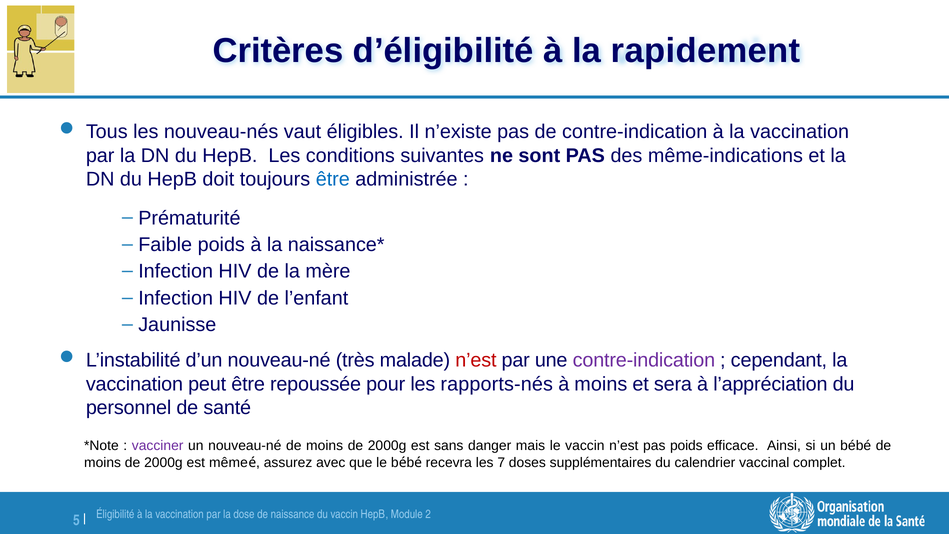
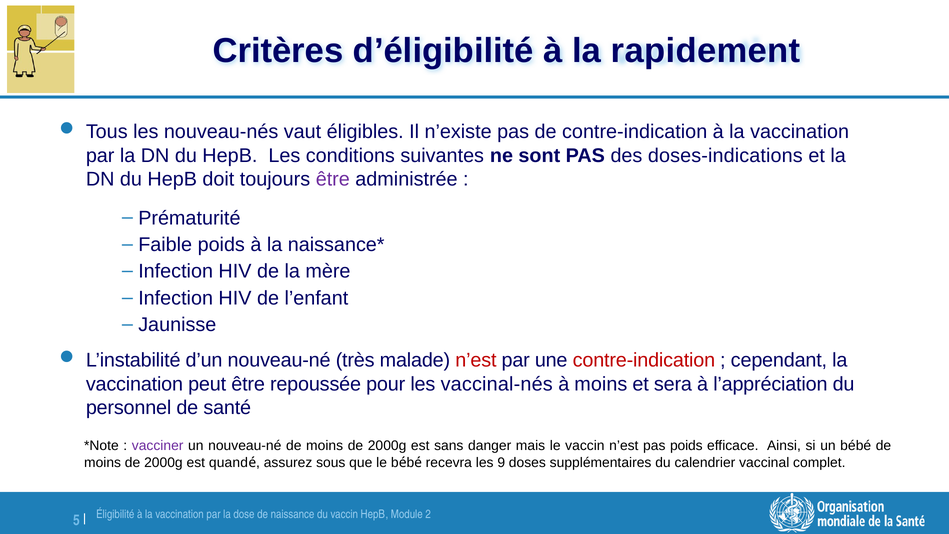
même-indications: même-indications -> doses-indications (725, 156)
être colour: blue -> purple (333, 179)
contre-indication colour: purple -> red (644, 360)
rapports-nés: rapports-nés -> vaccinal-nés (497, 384)
même: même -> quand (228, 462)
avec: avec -> sous (331, 462)
7: 7 -> 9 (501, 462)
